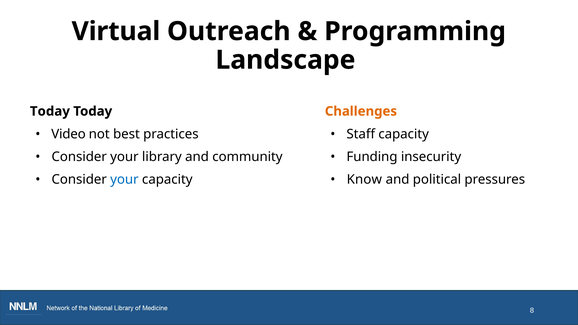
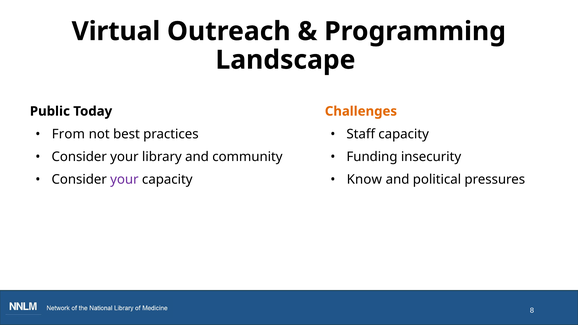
Today: Today -> Public (50, 111)
Video: Video -> From (68, 134)
your colour: blue -> purple (124, 180)
